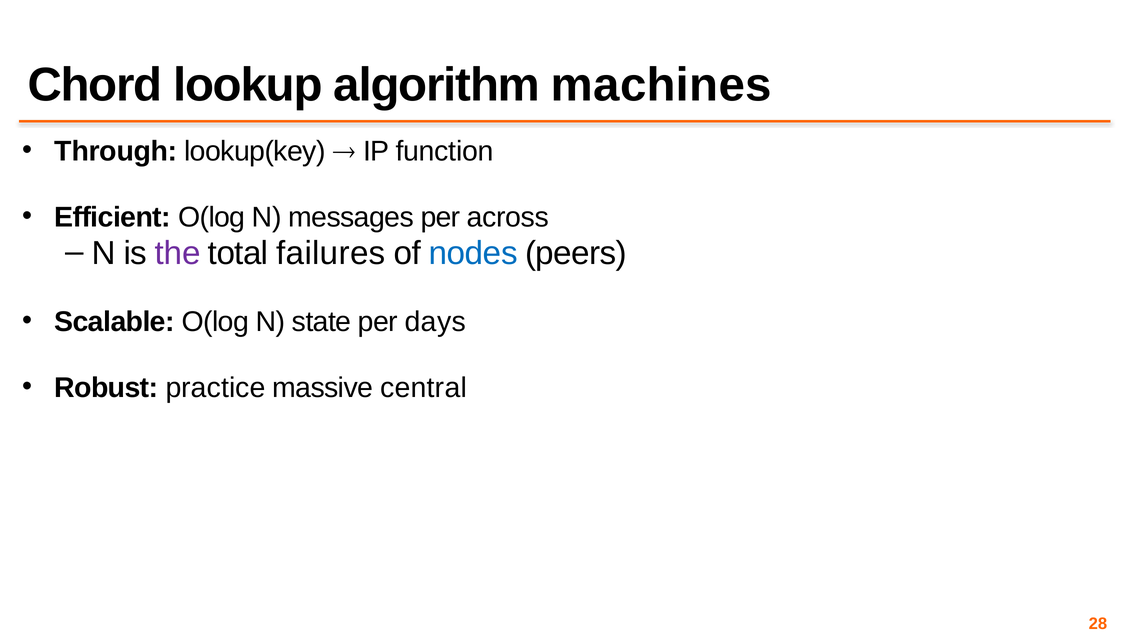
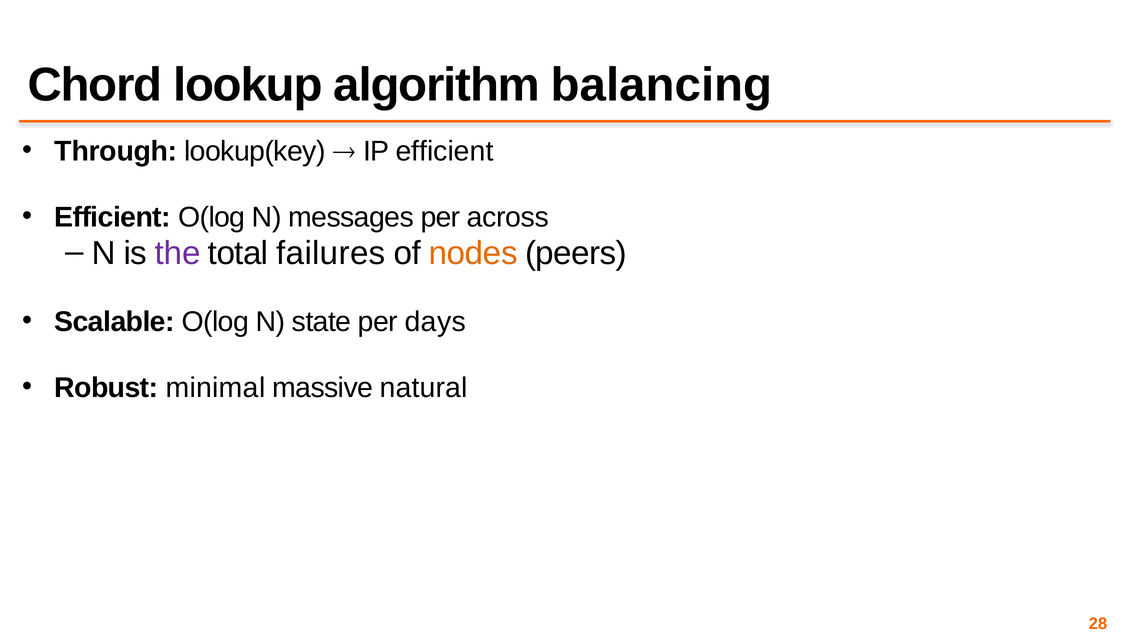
machines: machines -> balancing (661, 85)
IP function: function -> efficient (445, 151)
nodes colour: blue -> orange (473, 253)
practice: practice -> minimal (215, 388)
central: central -> natural (424, 388)
